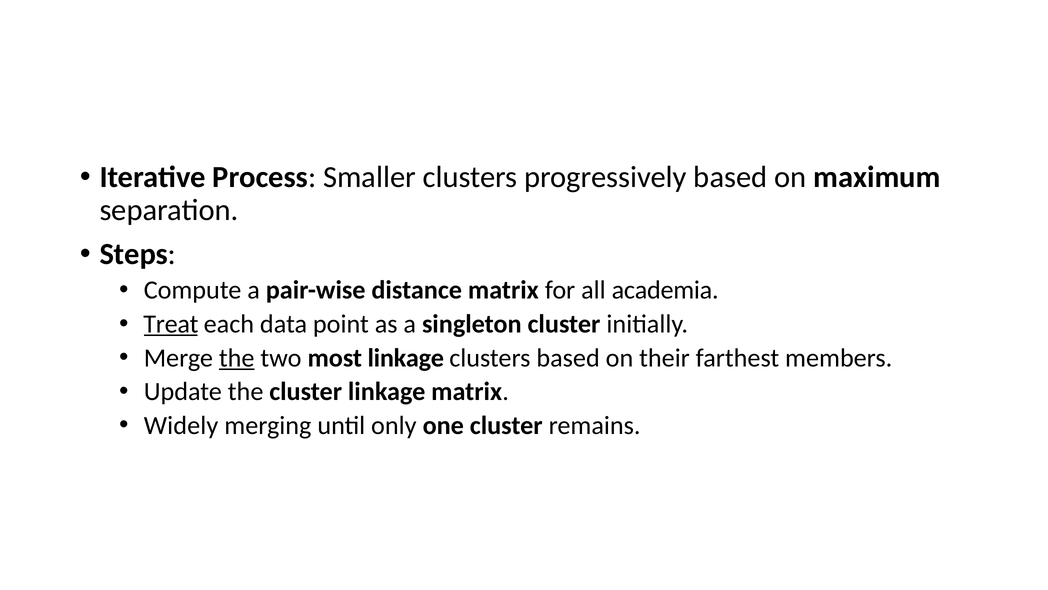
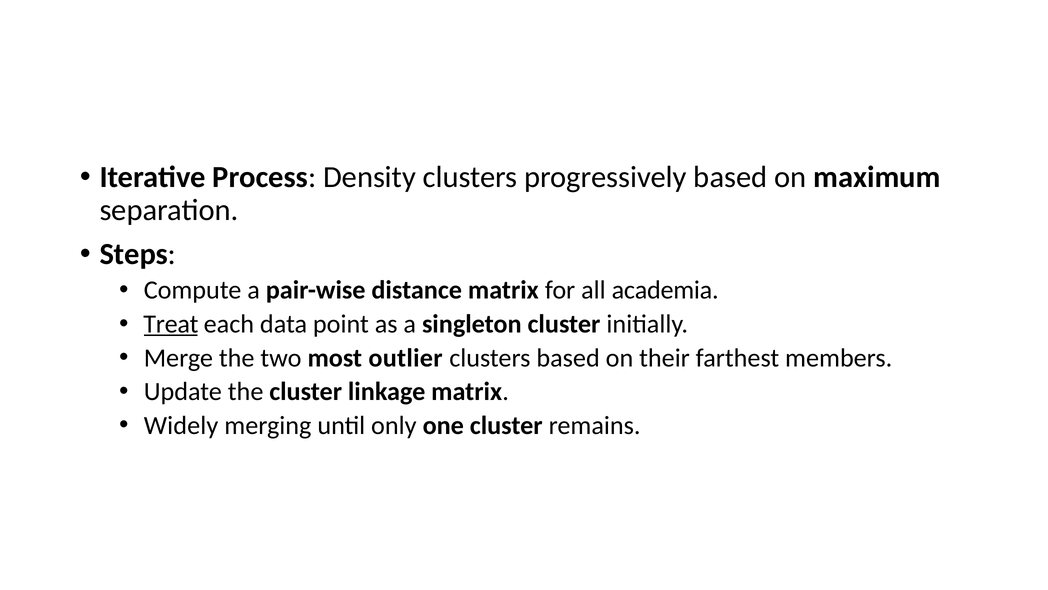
Smaller: Smaller -> Density (369, 177)
the underline: present -> none (237, 358)
most linkage: linkage -> outlier (406, 358)
